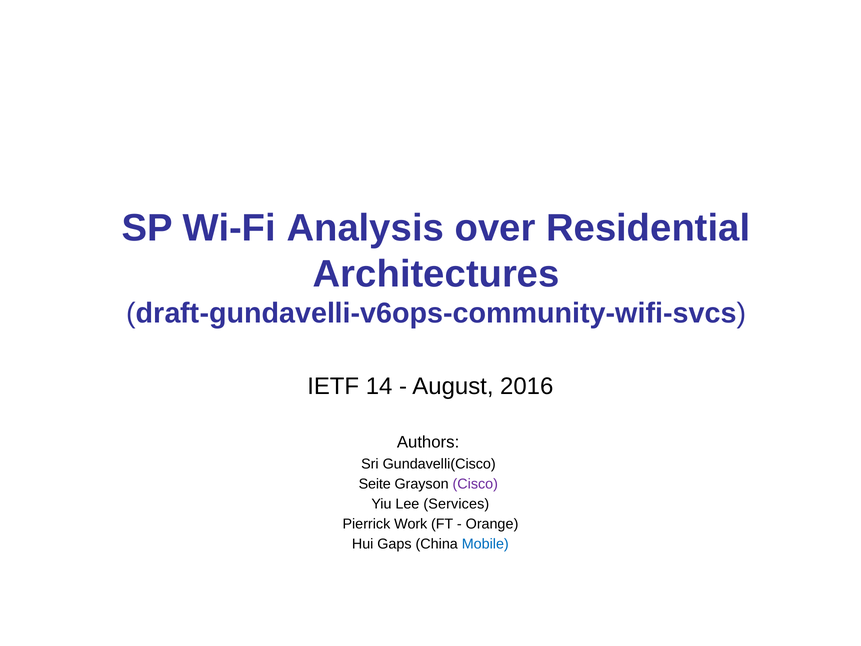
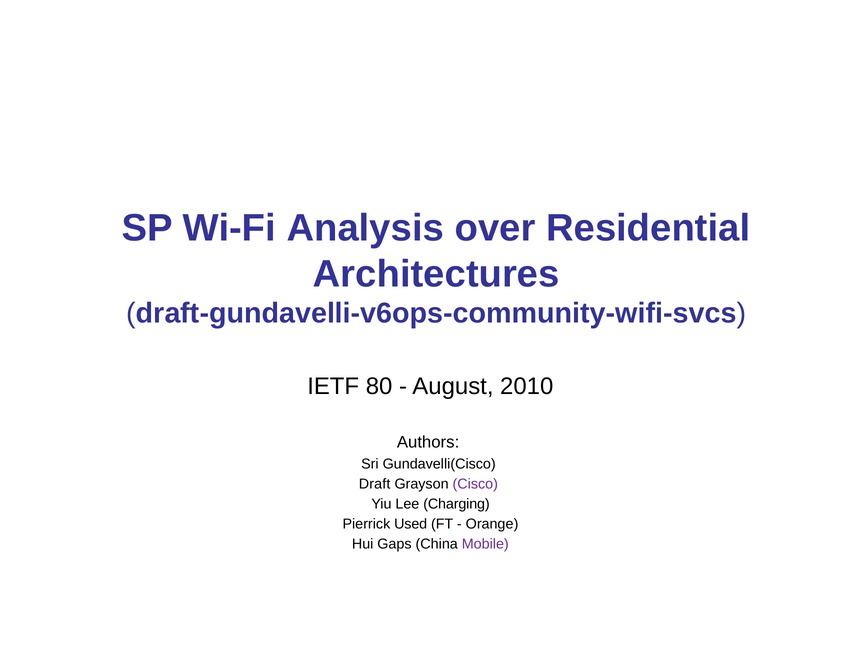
14: 14 -> 80 (379, 386)
2016: 2016 -> 2010 (527, 386)
Seite: Seite -> Draft (375, 484)
Services: Services -> Charging (456, 504)
Work: Work -> Used (411, 524)
Mobile colour: blue -> purple (485, 544)
